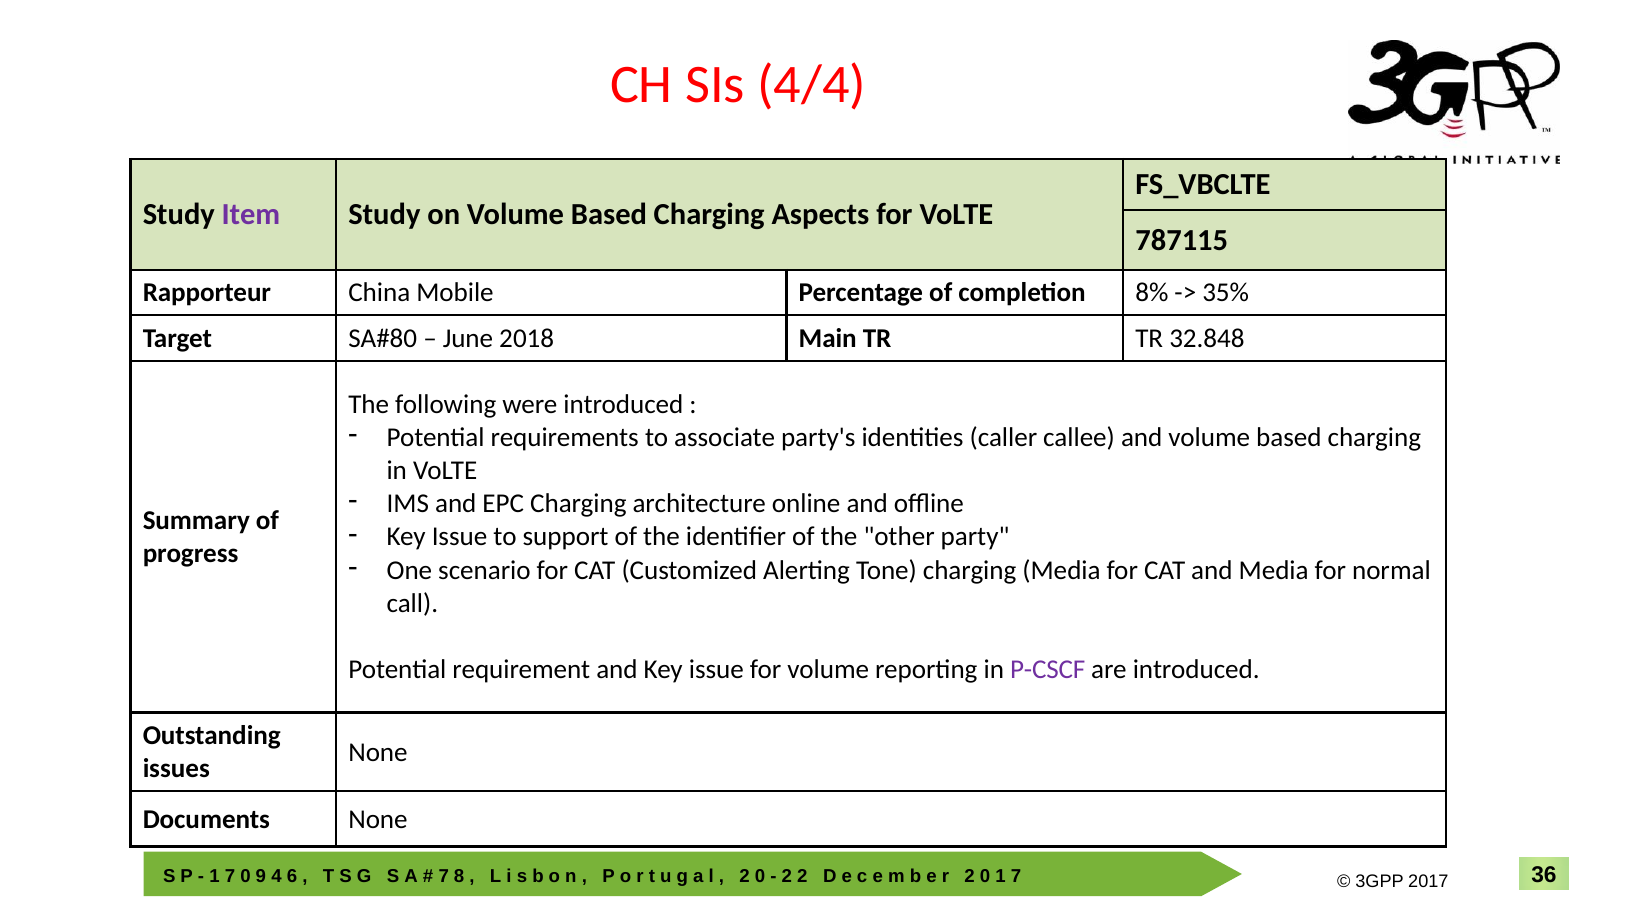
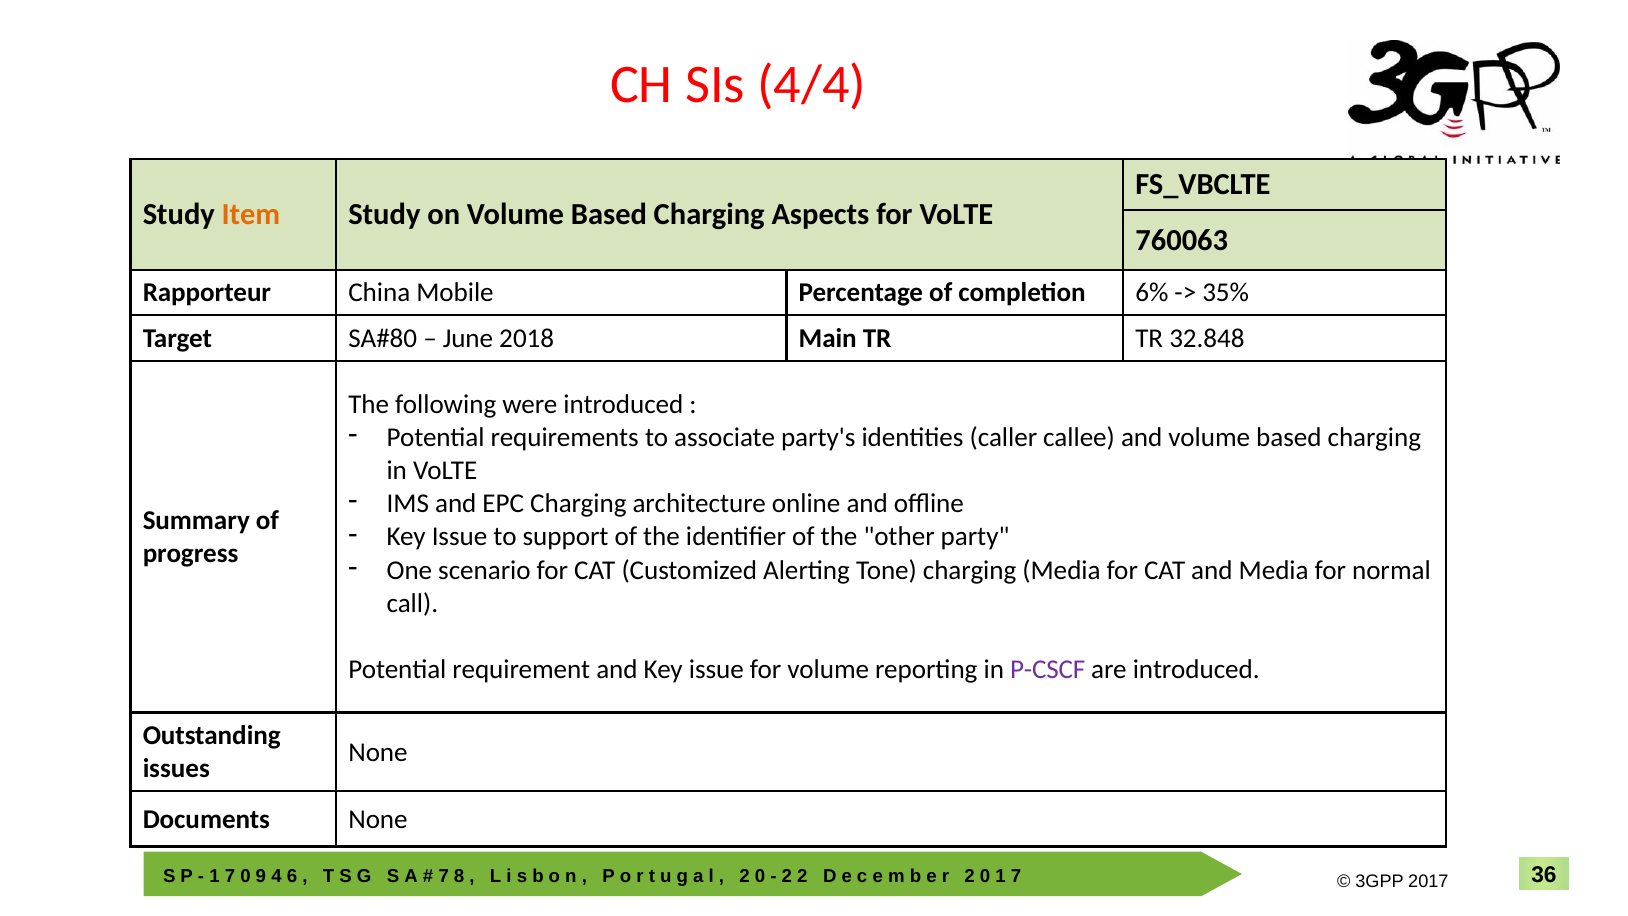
Item colour: purple -> orange (251, 215)
787115: 787115 -> 760063 (1182, 240)
8%: 8% -> 6% (1152, 293)
